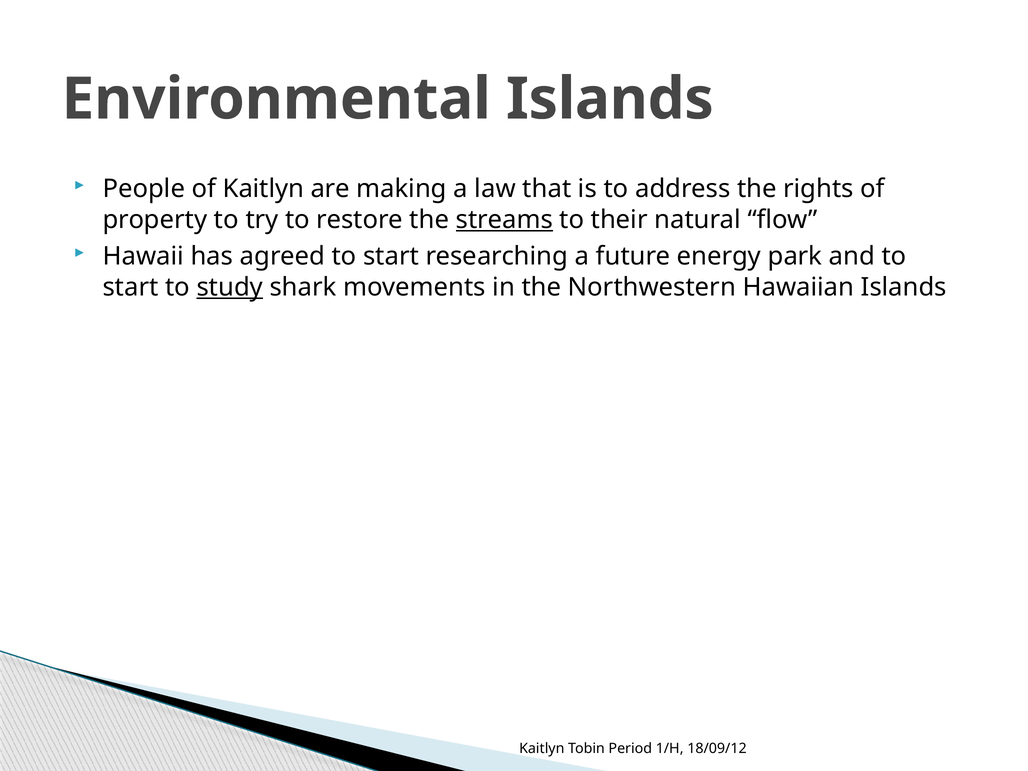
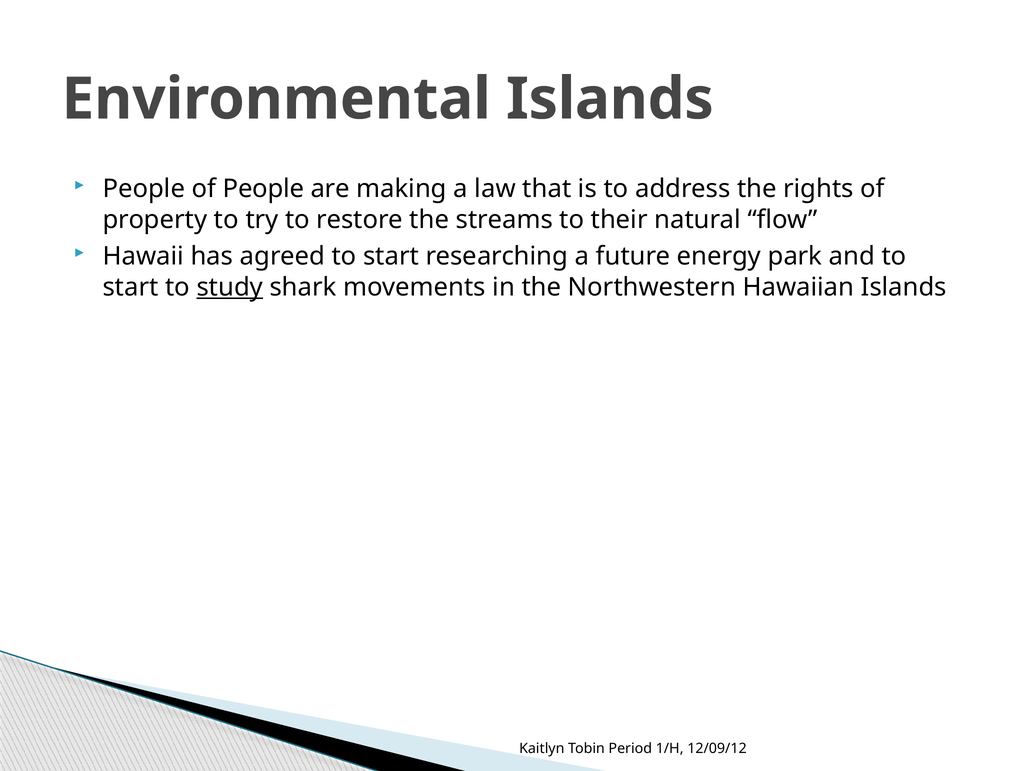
of Kaitlyn: Kaitlyn -> People (264, 189)
streams underline: present -> none (504, 220)
18/09/12: 18/09/12 -> 12/09/12 (717, 749)
